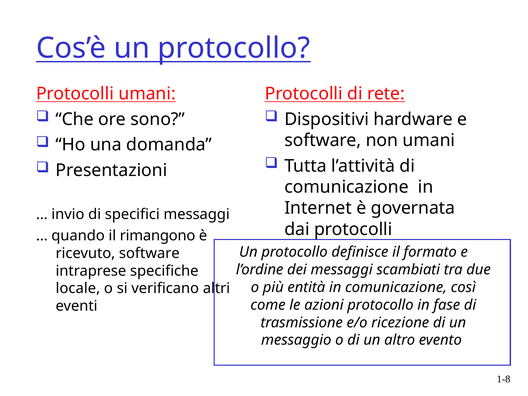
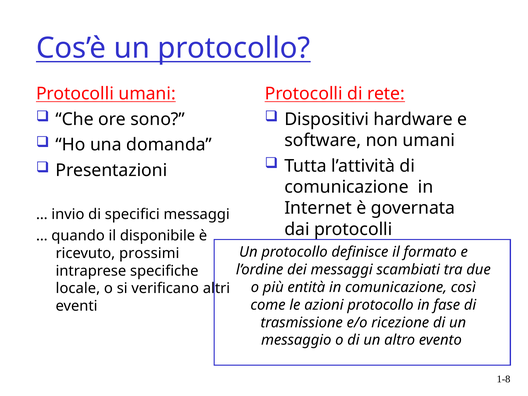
rimangono: rimangono -> disponibile (158, 236)
ricevuto software: software -> prossimi (149, 253)
